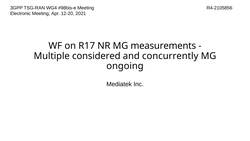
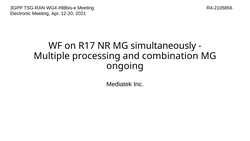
measurements: measurements -> simultaneously (163, 46)
considered: considered -> processing (96, 56)
concurrently: concurrently -> combination (170, 56)
